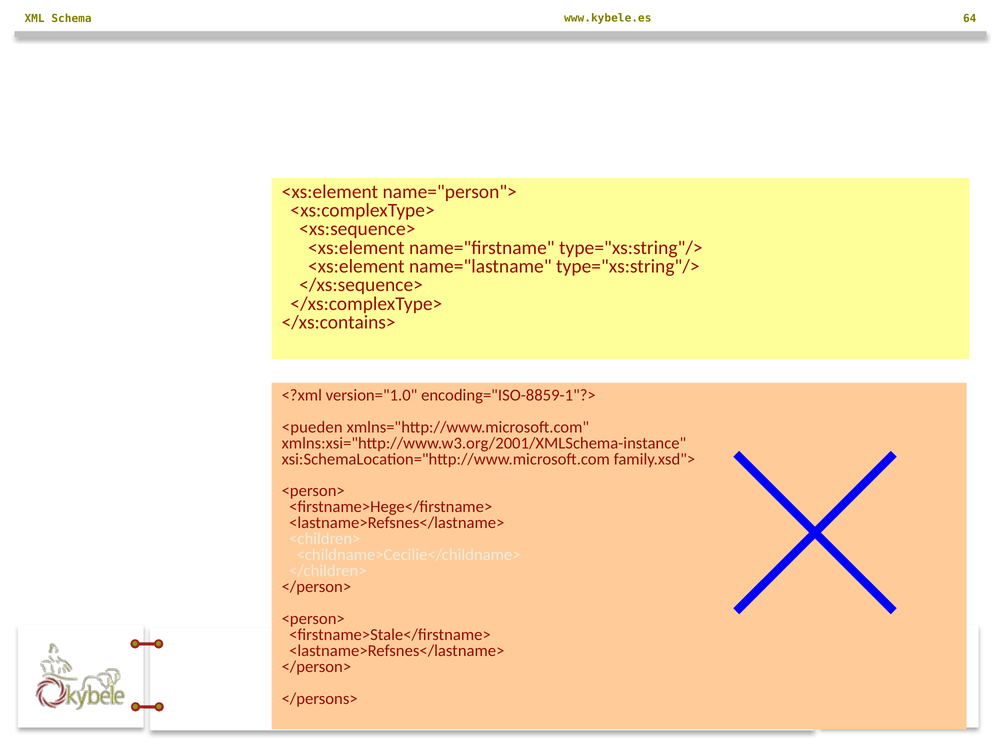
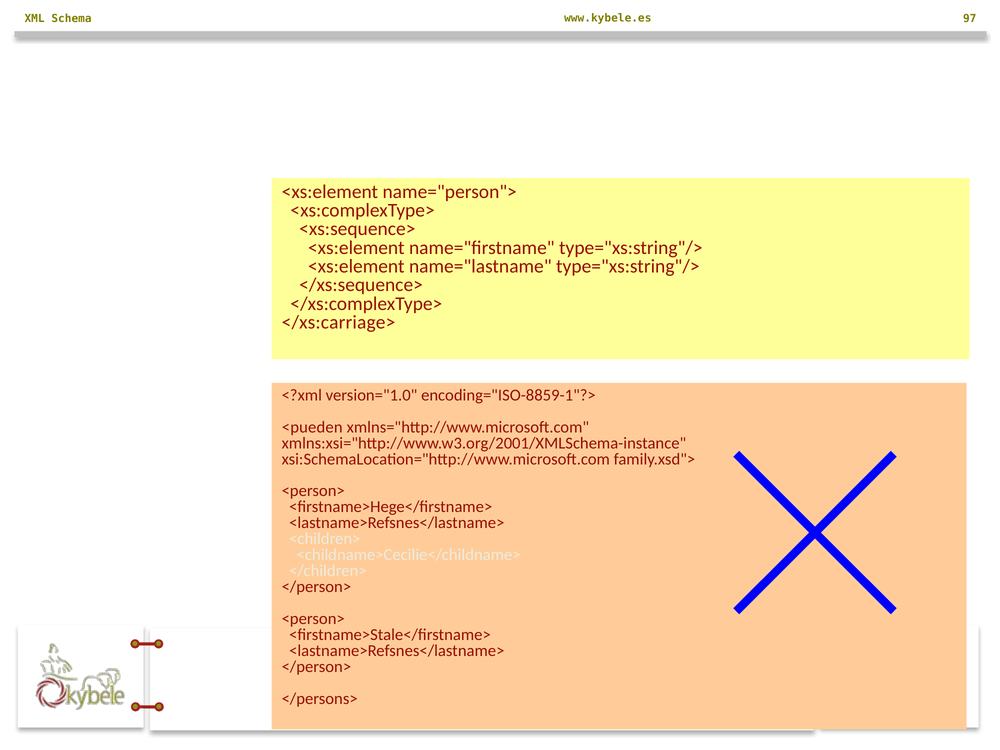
64: 64 -> 97 (970, 18)
</xs:contains>: </xs:contains> -> </xs:carriage> (339, 322)
